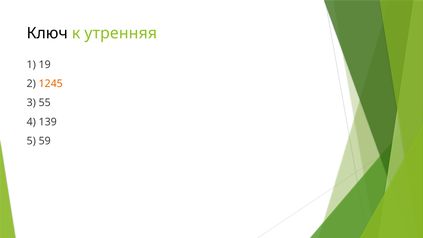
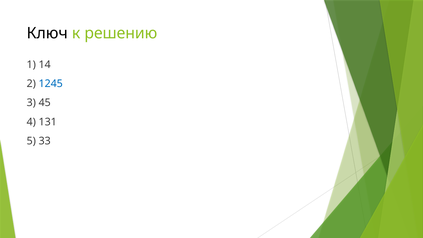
утренняя: утренняя -> решению (121, 33)
19: 19 -> 14 (45, 65)
1245 colour: orange -> blue (51, 84)
55: 55 -> 45 (45, 103)
139: 139 -> 131 (48, 122)
59: 59 -> 33 (45, 141)
